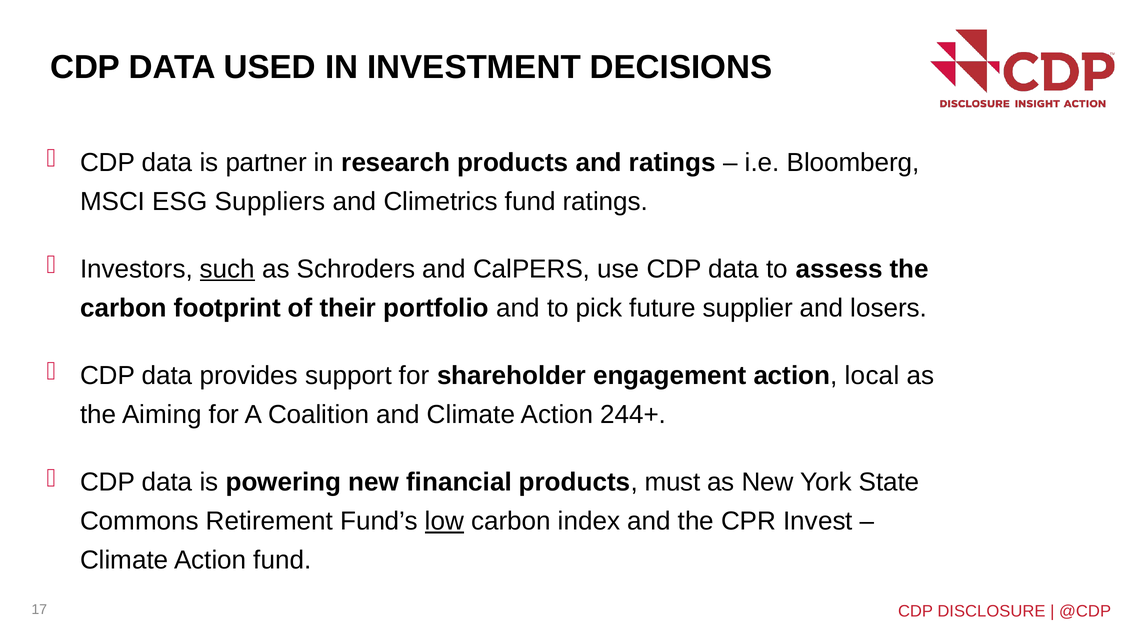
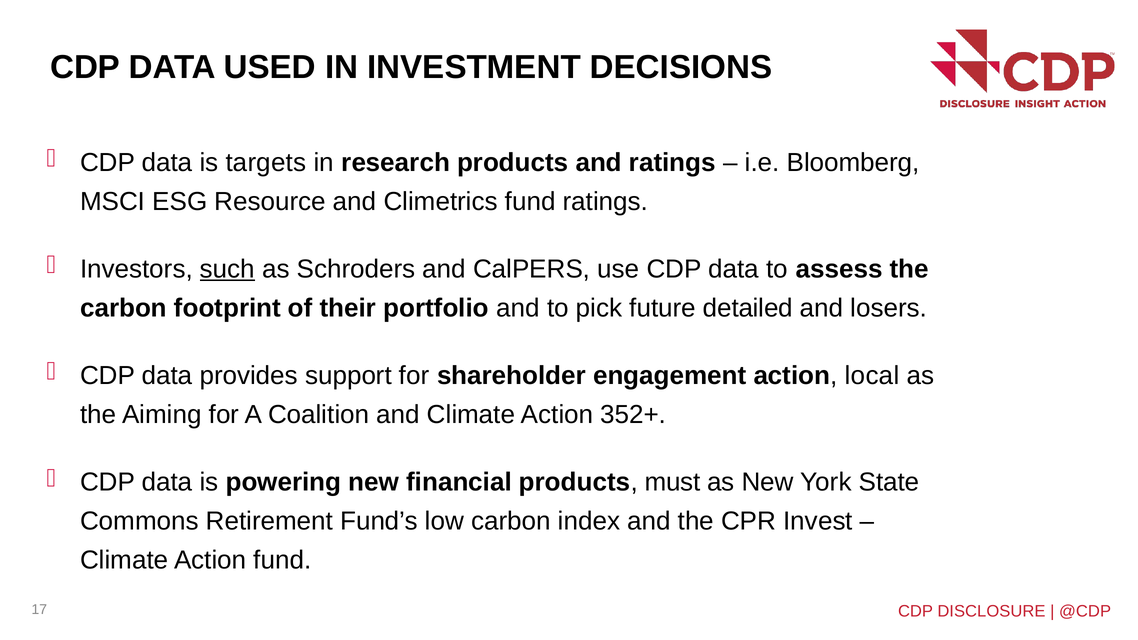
partner: partner -> targets (266, 163)
Suppliers: Suppliers -> Resource (270, 202)
supplier: supplier -> detailed (748, 308)
244+: 244+ -> 352+ (633, 415)
low underline: present -> none (444, 521)
